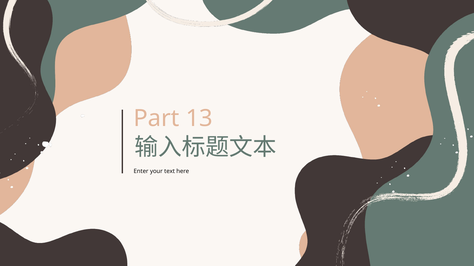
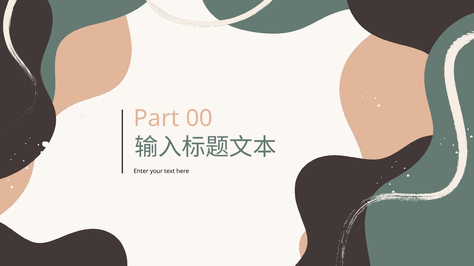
13: 13 -> 00 (199, 119)
